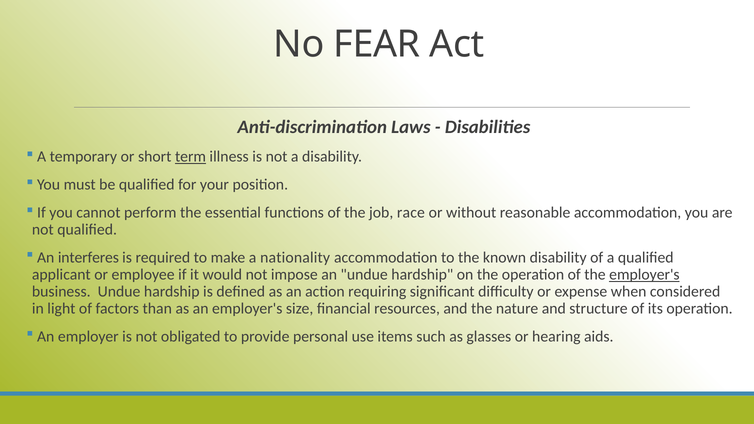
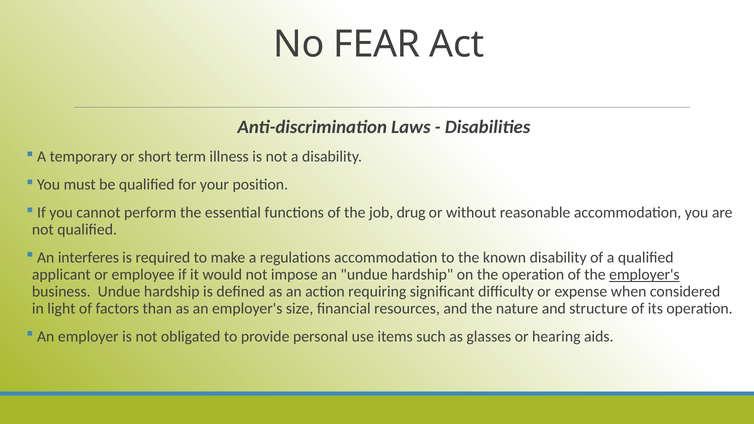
term underline: present -> none (191, 157)
race: race -> drug (411, 213)
nationality: nationality -> regulations (295, 258)
